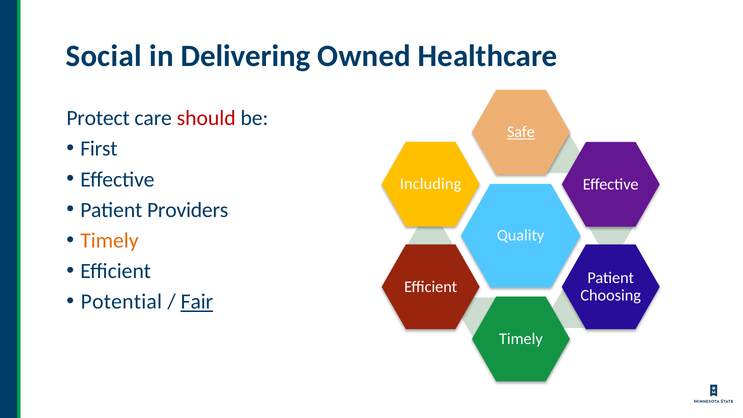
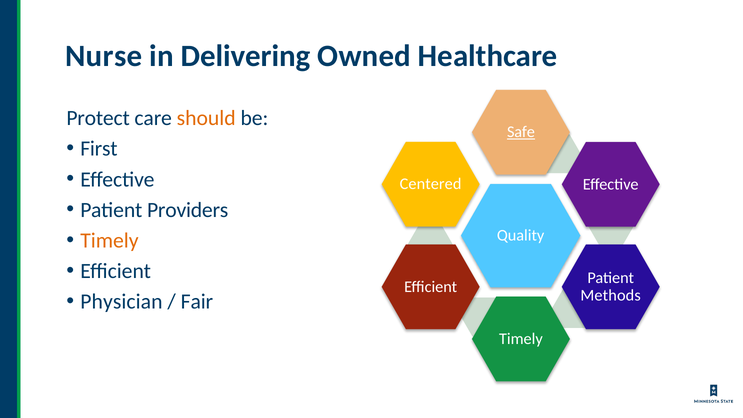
Social: Social -> Nurse (104, 56)
should colour: red -> orange (206, 118)
Including: Including -> Centered (431, 184)
Choosing: Choosing -> Methods (611, 295)
Potential: Potential -> Physician (121, 302)
Fair underline: present -> none (197, 302)
